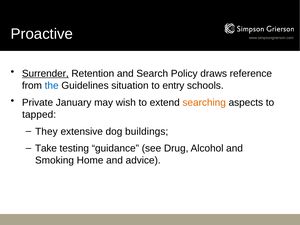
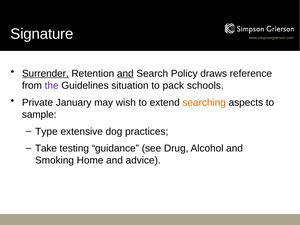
Proactive: Proactive -> Signature (42, 34)
and underline: none -> present (125, 73)
the colour: blue -> purple (52, 85)
entry: entry -> pack (173, 85)
tapped: tapped -> sample (39, 114)
They: They -> Type (46, 131)
buildings: buildings -> practices (147, 131)
